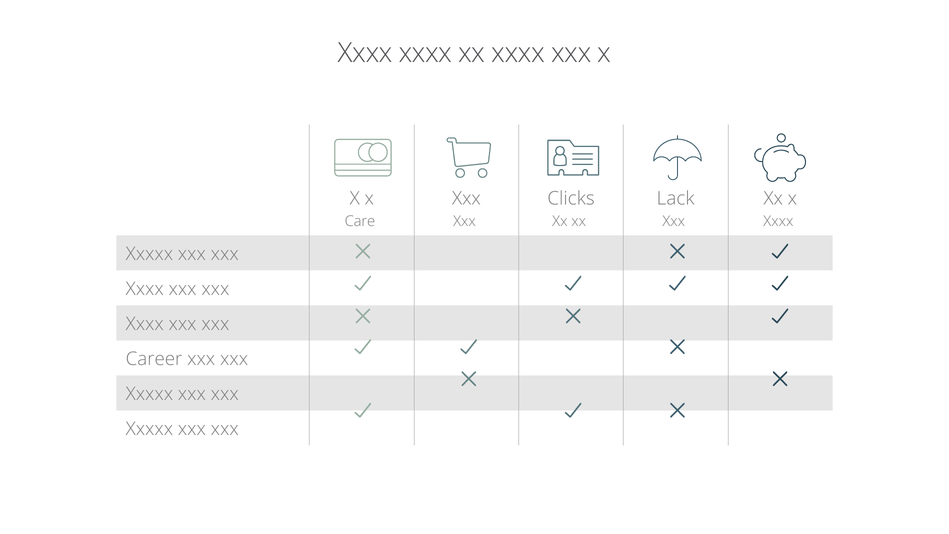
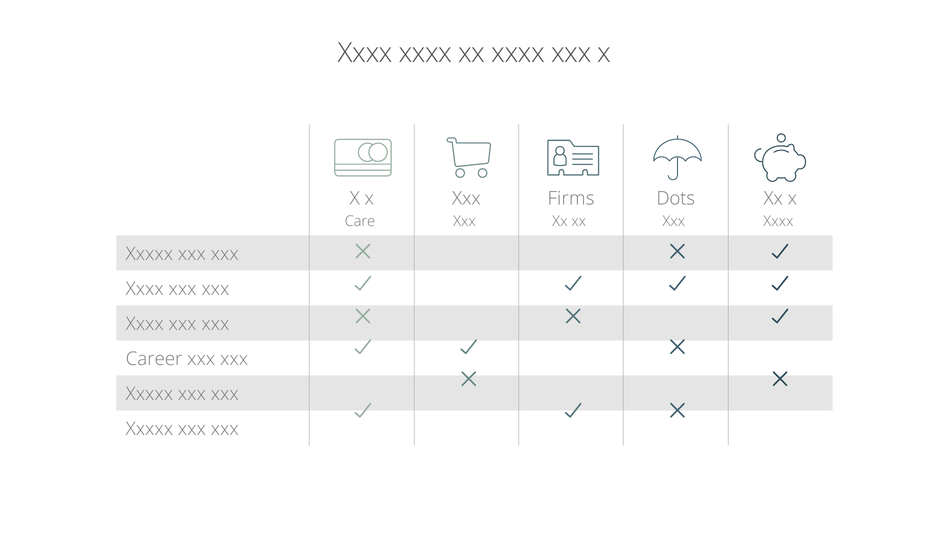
Clicks: Clicks -> Firms (571, 199)
Lack: Lack -> Dots (676, 199)
